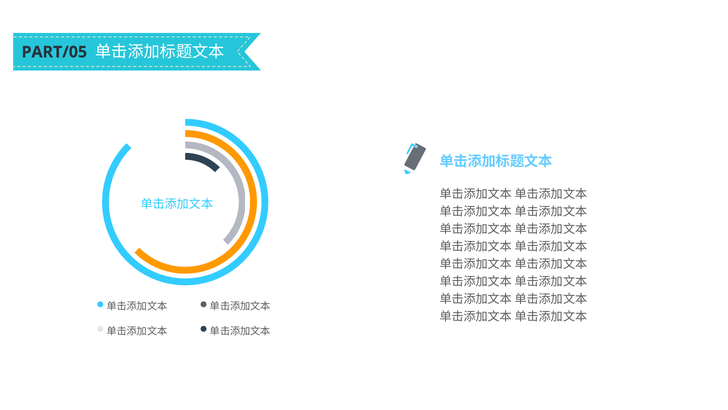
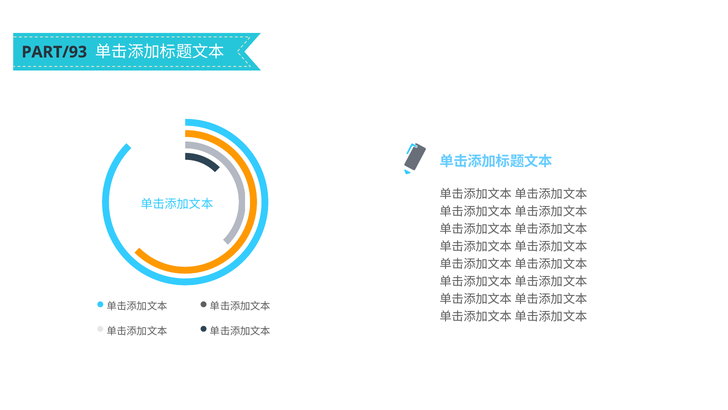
PART/05: PART/05 -> PART/93 (54, 52)
